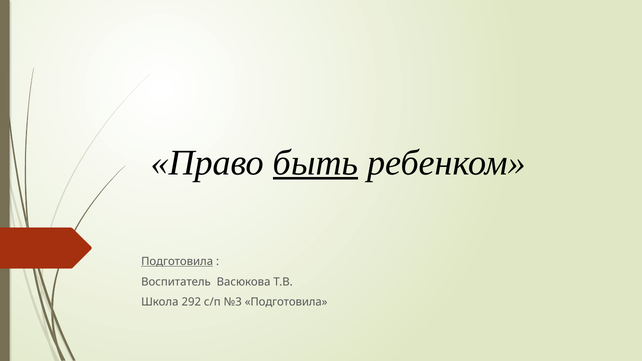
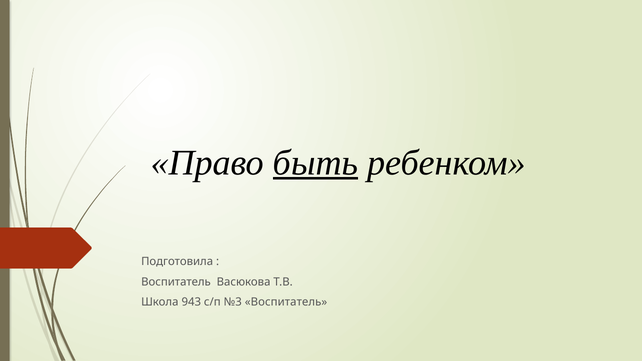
Подготовила underline: present -> none (177, 262)
292: 292 -> 943 (191, 302)
№3 Подготовила: Подготовила -> Воспитатель (286, 302)
